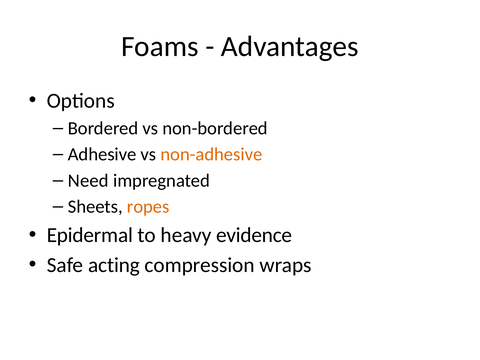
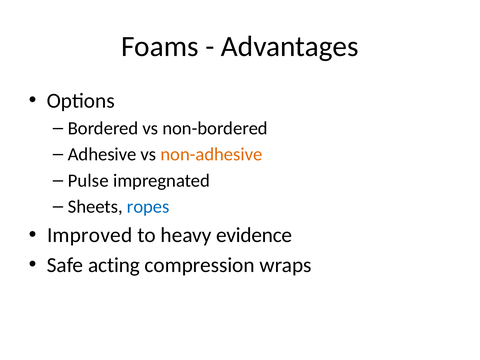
Need: Need -> Pulse (88, 181)
ropes colour: orange -> blue (148, 207)
Epidermal: Epidermal -> Improved (90, 235)
